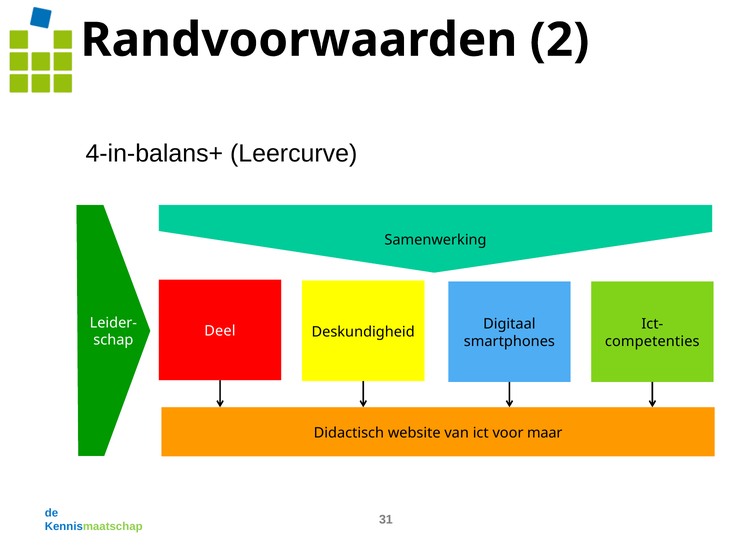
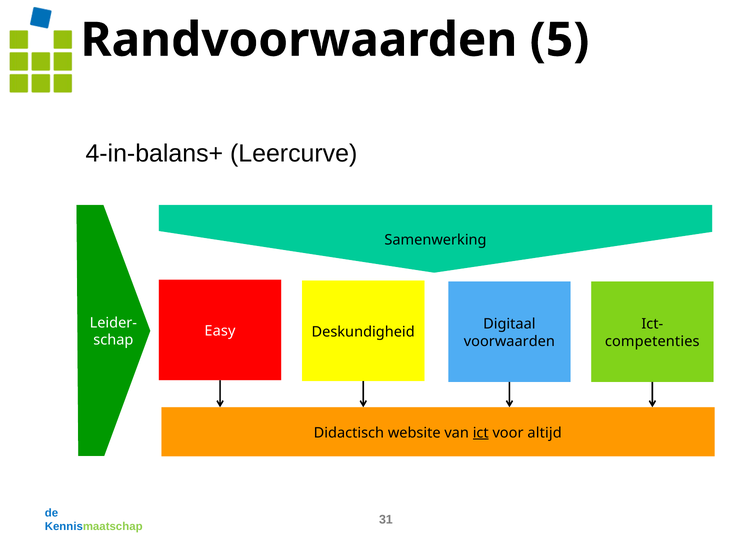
2: 2 -> 5 (560, 40)
Deel: Deel -> Easy (220, 331)
smartphones: smartphones -> voorwaarden (509, 342)
ict underline: none -> present (481, 433)
maar: maar -> altijd (545, 433)
